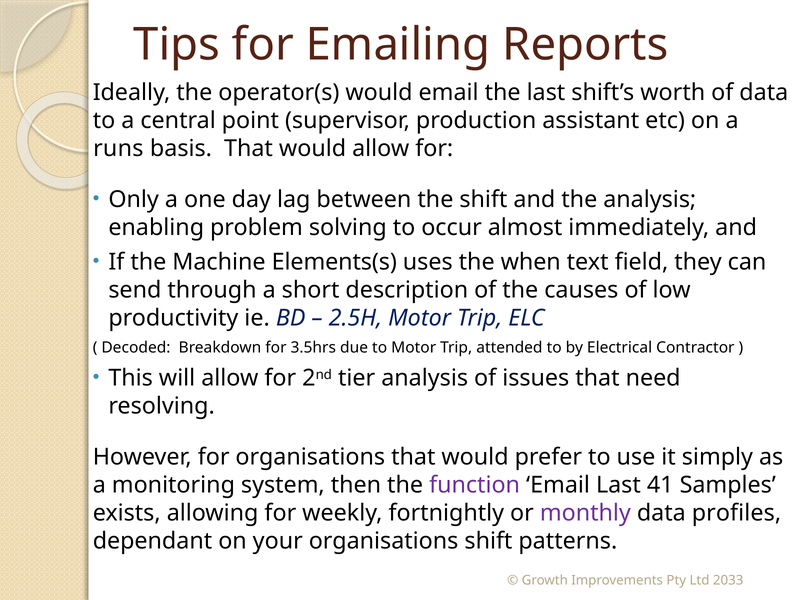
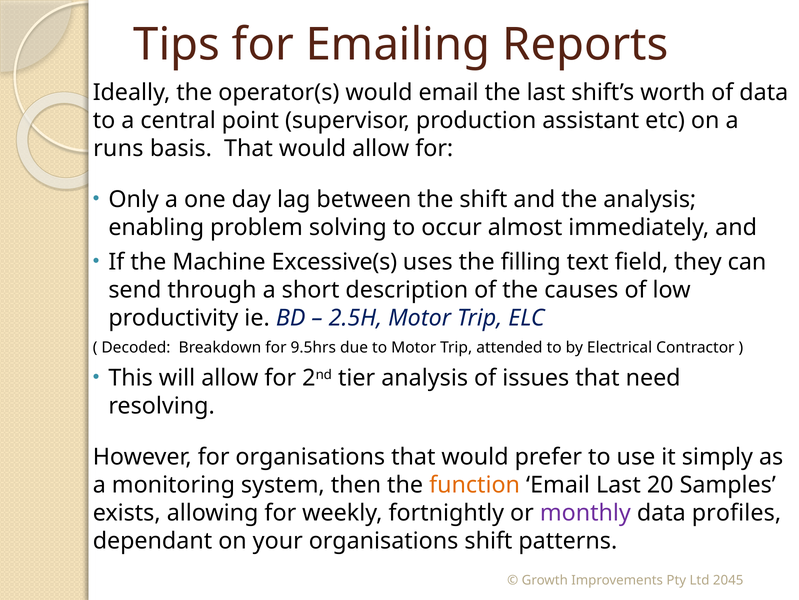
Elements(s: Elements(s -> Excessive(s (334, 262)
when: when -> filling (531, 262)
3.5hrs: 3.5hrs -> 9.5hrs (313, 347)
function colour: purple -> orange (475, 484)
41: 41 -> 20 (660, 484)
2033: 2033 -> 2045 (728, 579)
